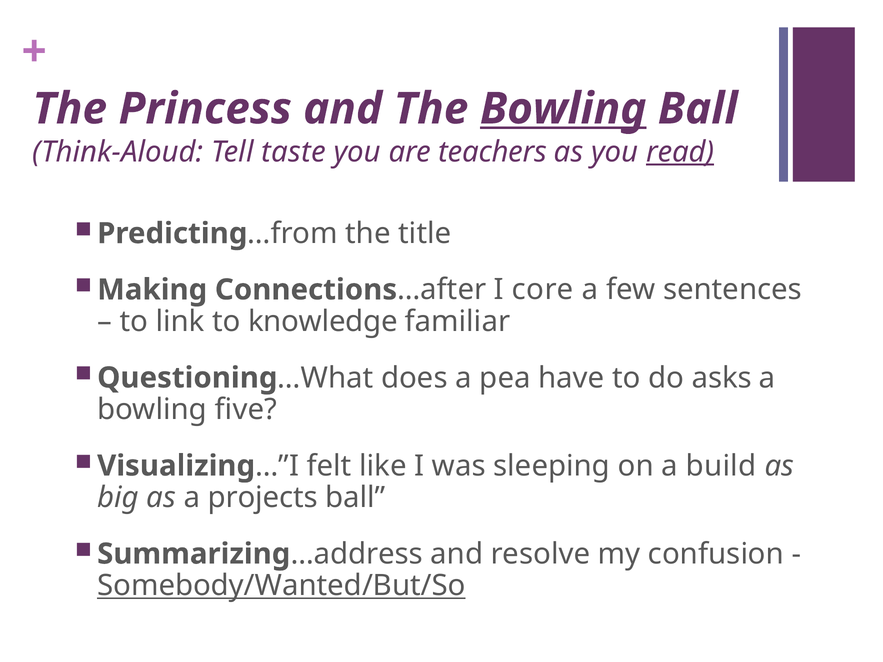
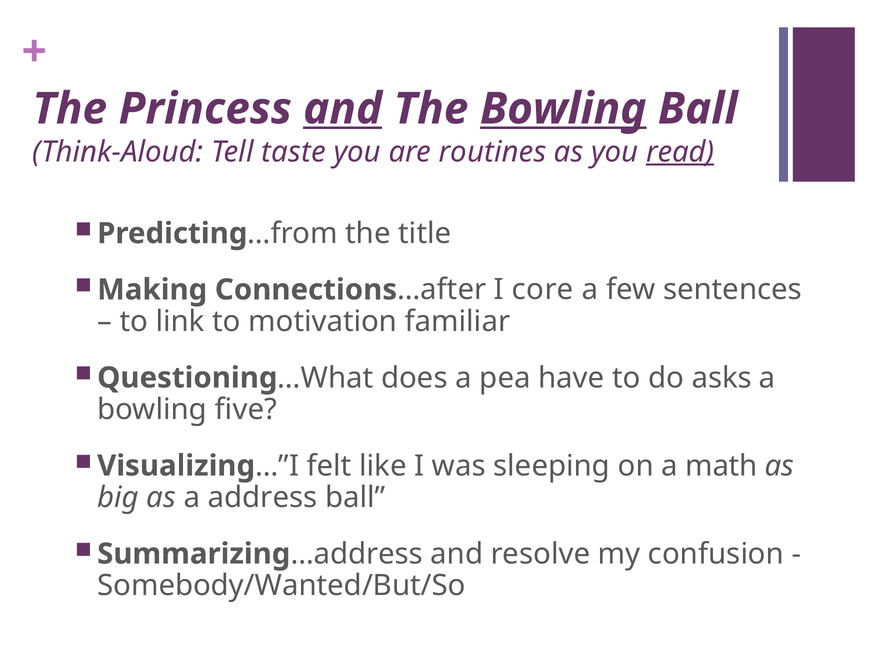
and underline: none -> present (343, 109)
teachers: teachers -> routines (492, 152)
knowledge: knowledge -> motivation (323, 322)
build: build -> math (721, 466)
projects: projects -> address (263, 498)
Somebody/Wanted/But/So underline: present -> none (281, 586)
